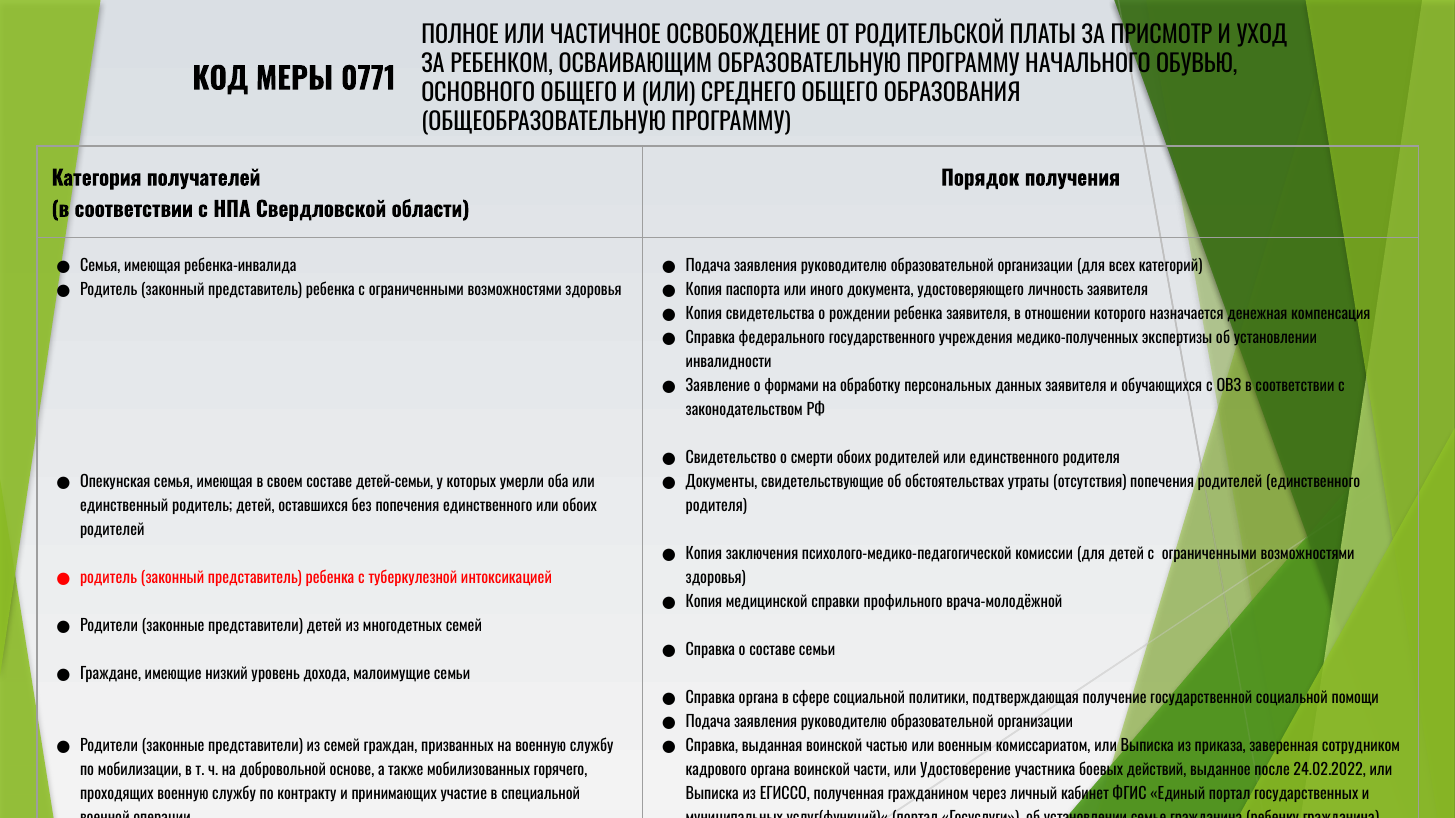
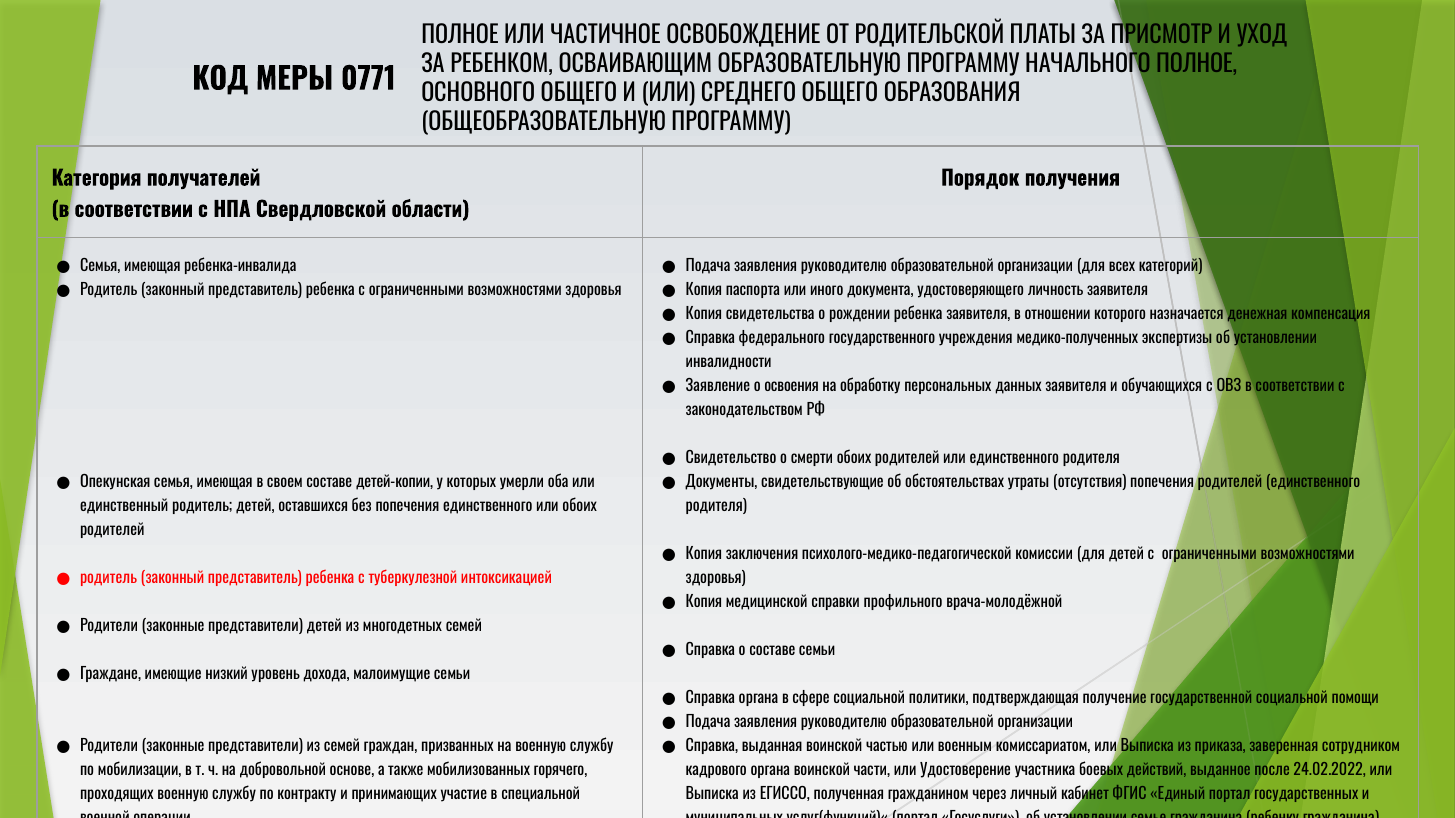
НАЧАЛЬНОГО ОБУВЬЮ: ОБУВЬЮ -> ПОЛНОЕ (1197, 65)
формами: формами -> освоения (792, 386)
детей-семьи: детей-семьи -> детей-копии (395, 482)
